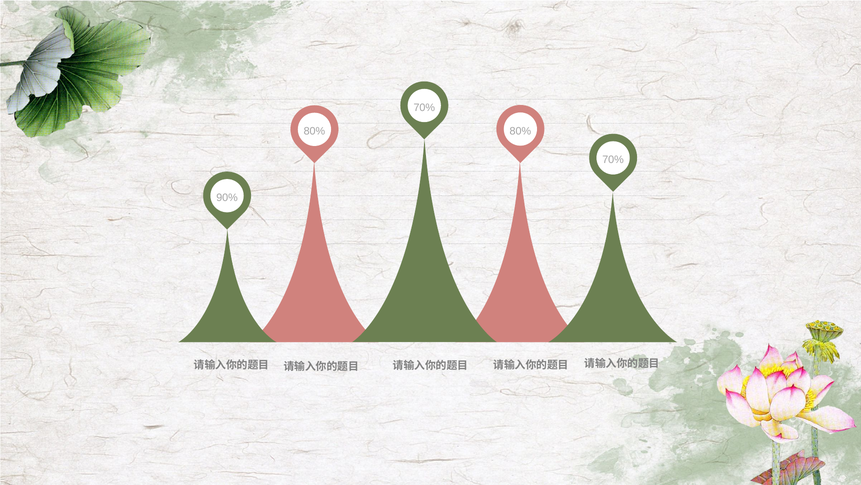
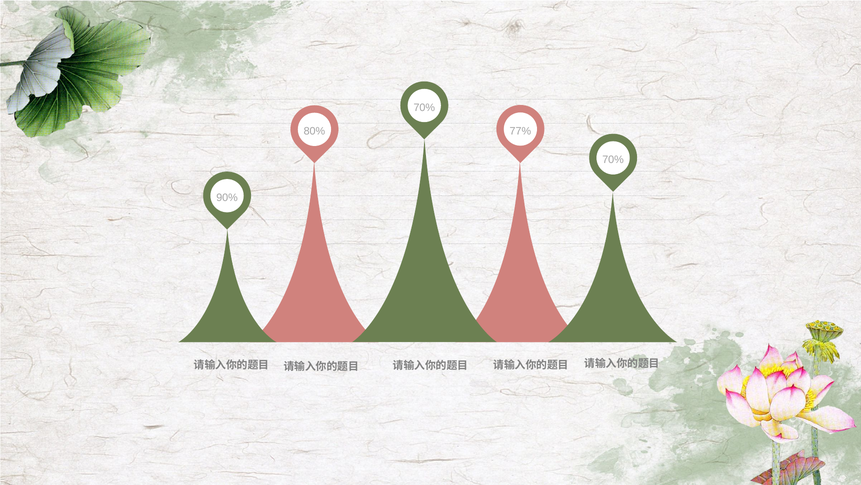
80%: 80% -> 77% (520, 131)
